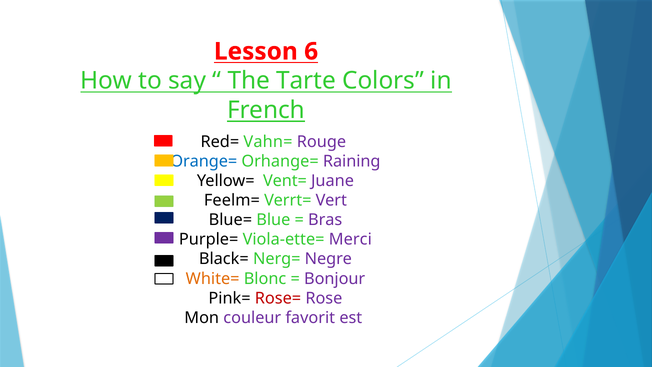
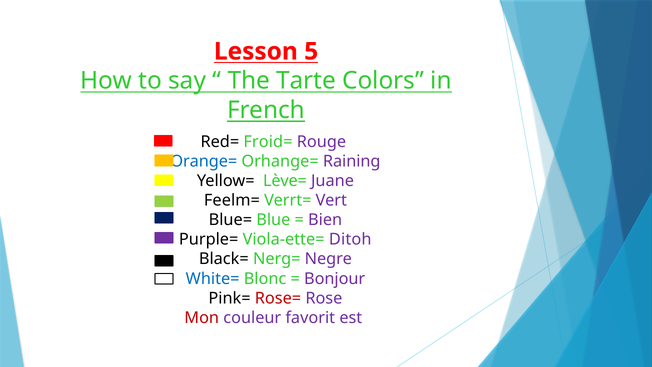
6: 6 -> 5 (311, 51)
Vahn=: Vahn= -> Froid= (268, 142)
Vent=: Vent= -> Lève= (285, 181)
Bras: Bras -> Bien (325, 220)
Merci: Merci -> Ditoh (350, 239)
White= colour: orange -> blue (213, 278)
Mon colour: black -> red (202, 318)
